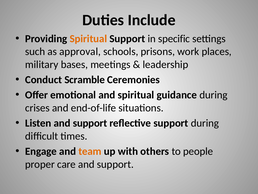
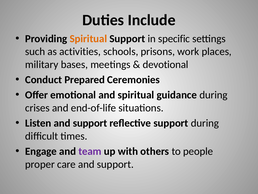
approval: approval -> activities (80, 51)
leadership: leadership -> devotional (166, 64)
Scramble: Scramble -> Prepared (85, 80)
team colour: orange -> purple (90, 151)
